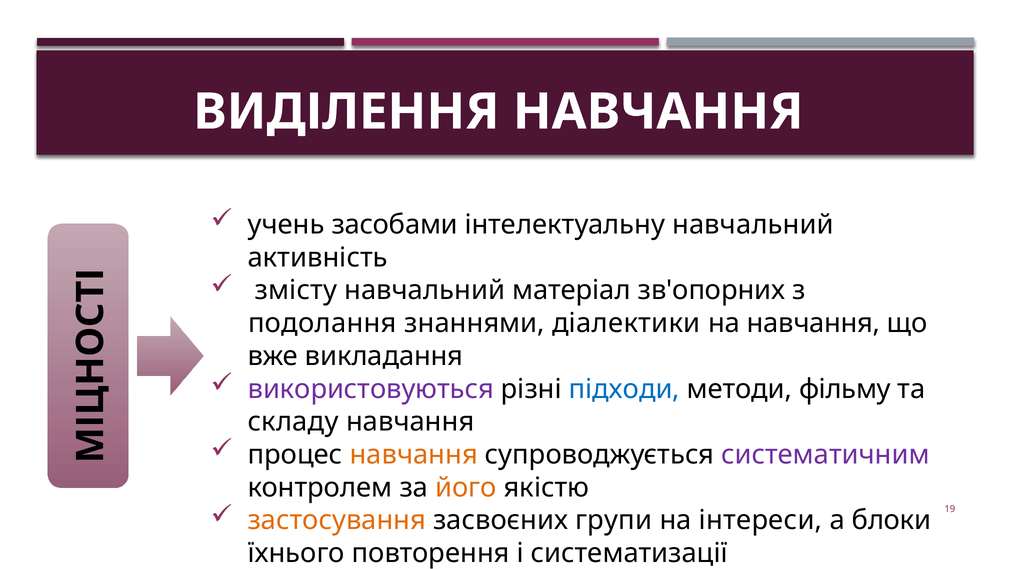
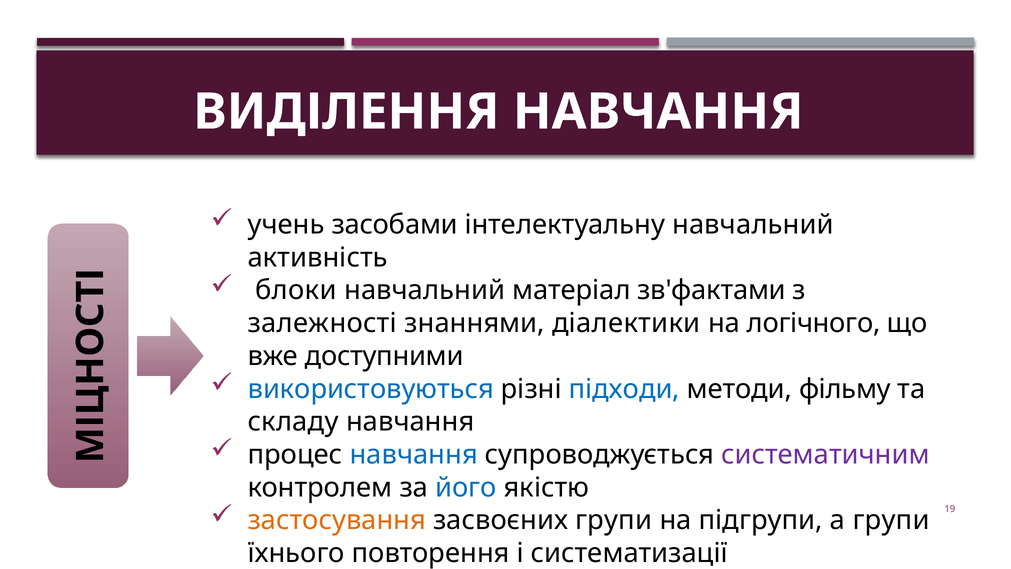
змісту: змісту -> блоки (296, 290)
зв'опорних: зв'опорних -> зв'фактами (712, 290)
подолання: подолання -> залежності (322, 323)
на навчання: навчання -> логічного (814, 323)
викладання: викладання -> доступними (384, 356)
використовуються colour: purple -> blue (371, 389)
навчання colour: orange -> blue (414, 454)
його colour: orange -> blue (466, 487)
інтереси: інтереси -> підгрупи (761, 520)
а блоки: блоки -> групи (891, 520)
